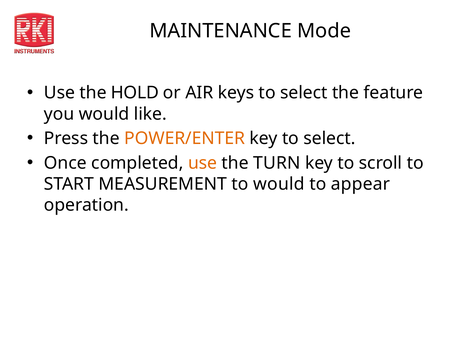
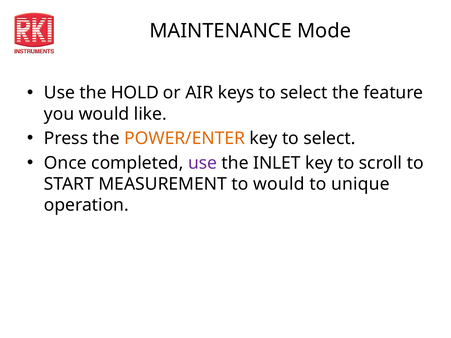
use colour: orange -> purple (203, 163)
TURN: TURN -> INLET (277, 163)
appear: appear -> unique (361, 184)
